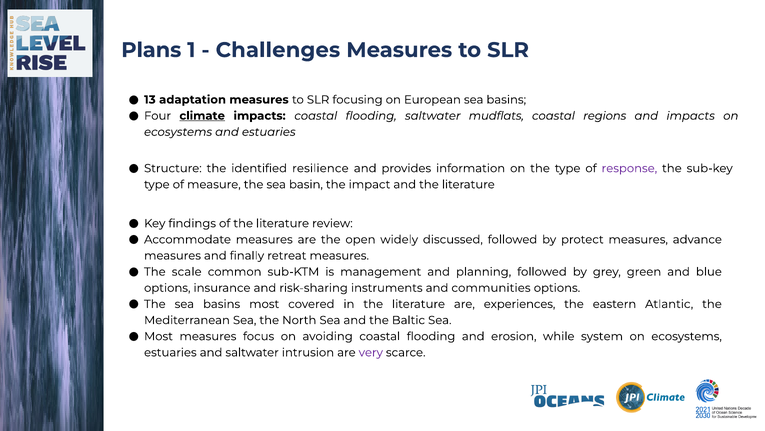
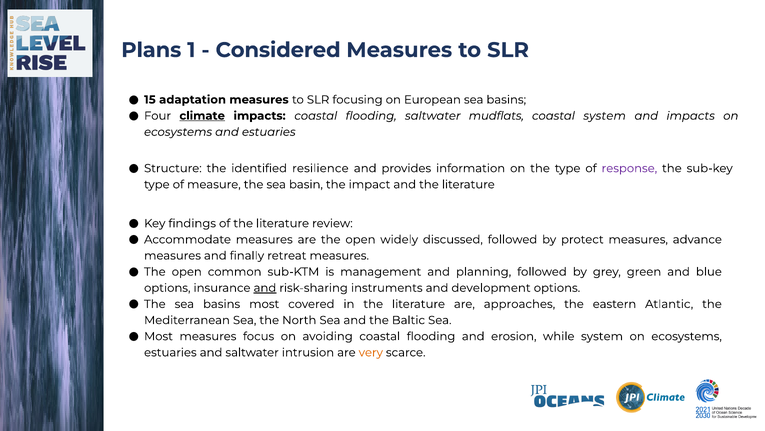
Challenges: Challenges -> Considered (278, 50)
13: 13 -> 15 (150, 100)
coastal regions: regions -> system (605, 116)
scale: scale -> open (187, 271)
and underline: none -> present (265, 288)
communities: communities -> development (491, 288)
experiences: experiences -> approaches (519, 304)
very colour: purple -> orange (371, 352)
